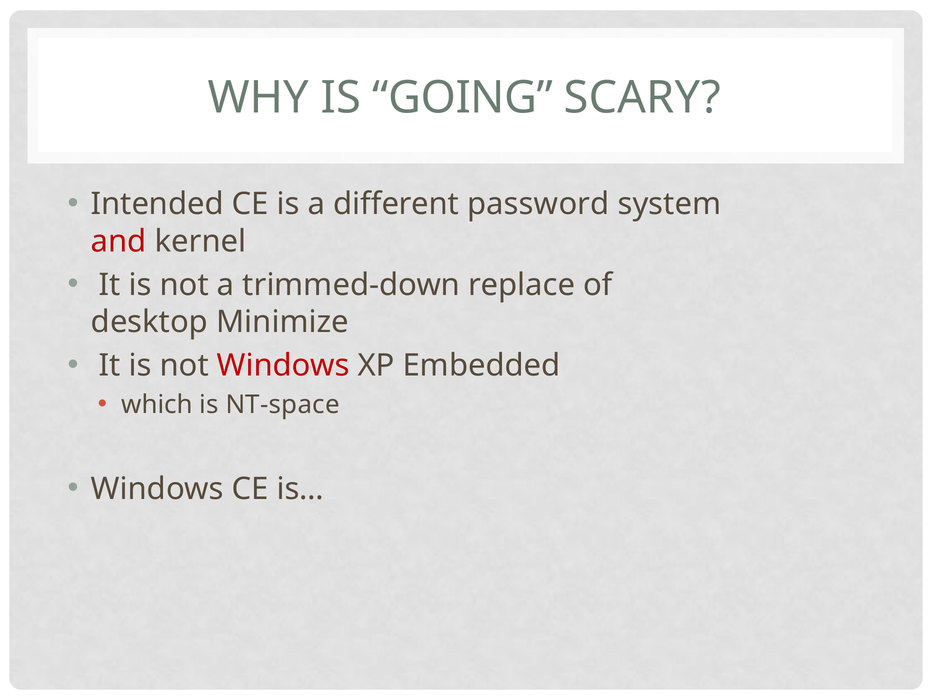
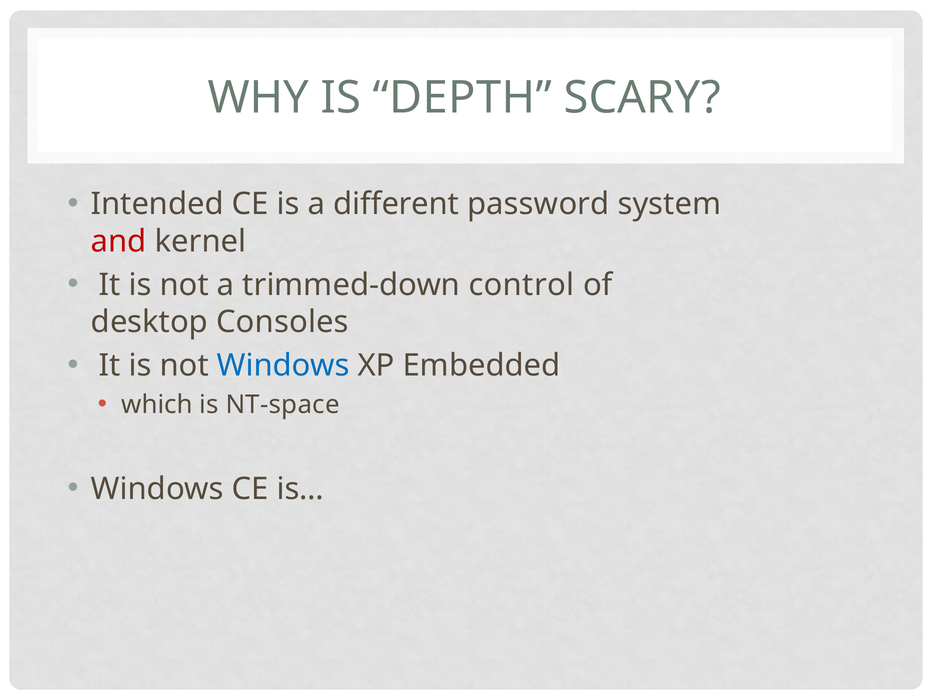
GOING: GOING -> DEPTH (462, 98)
replace: replace -> control (521, 285)
Minimize: Minimize -> Consoles (282, 322)
Windows colour: red -> blue (283, 366)
